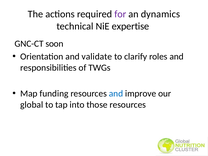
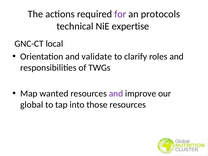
dynamics: dynamics -> protocols (160, 14)
soon: soon -> local (54, 44)
funding: funding -> wanted (54, 94)
and colour: blue -> purple (116, 94)
